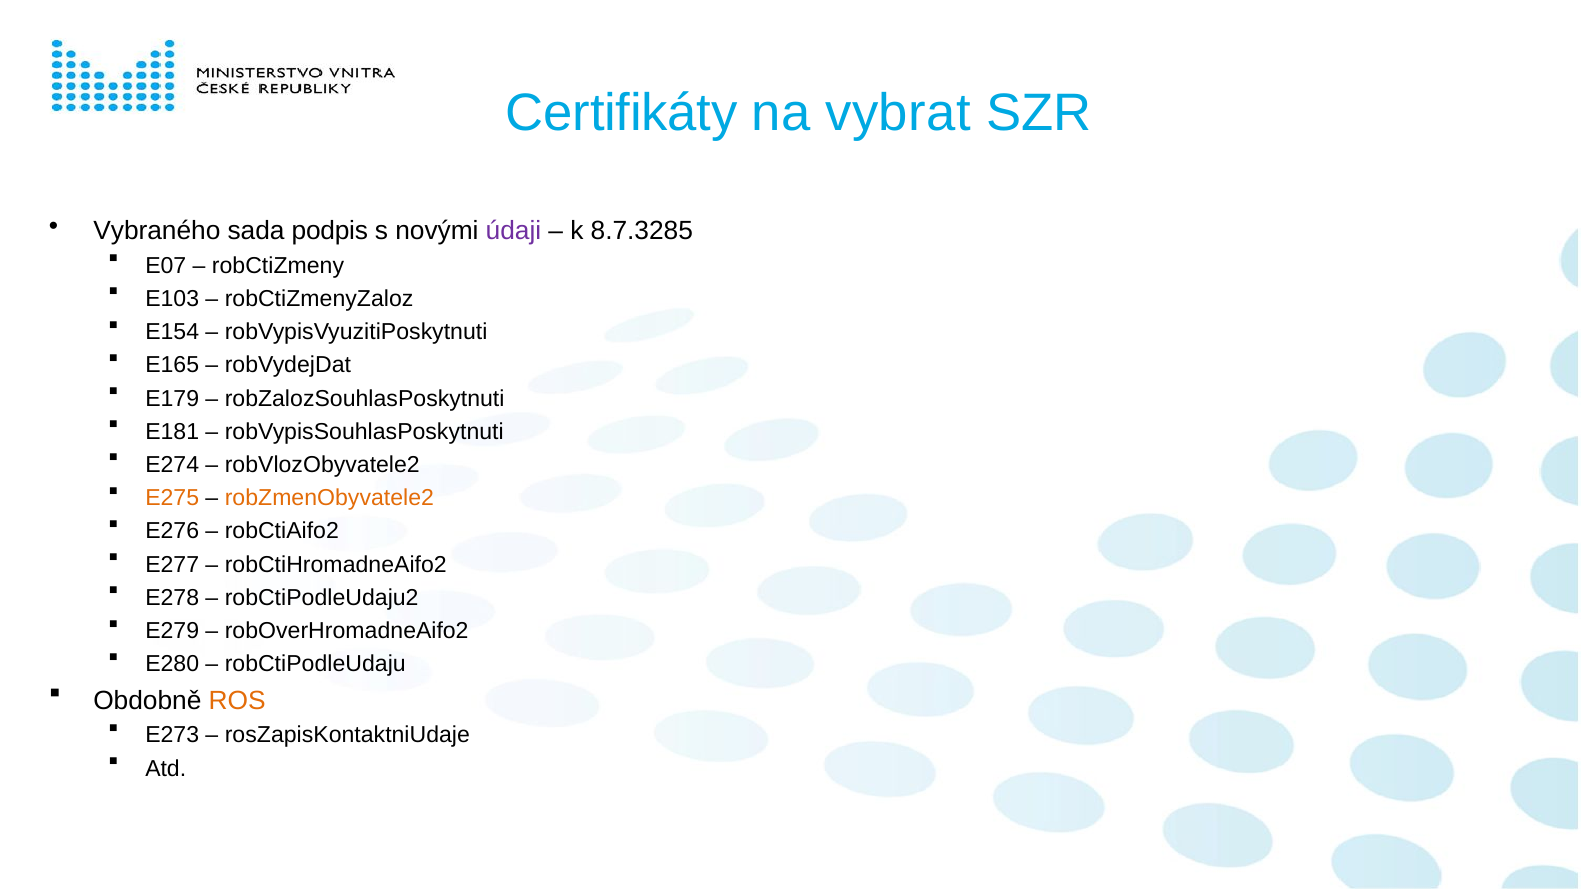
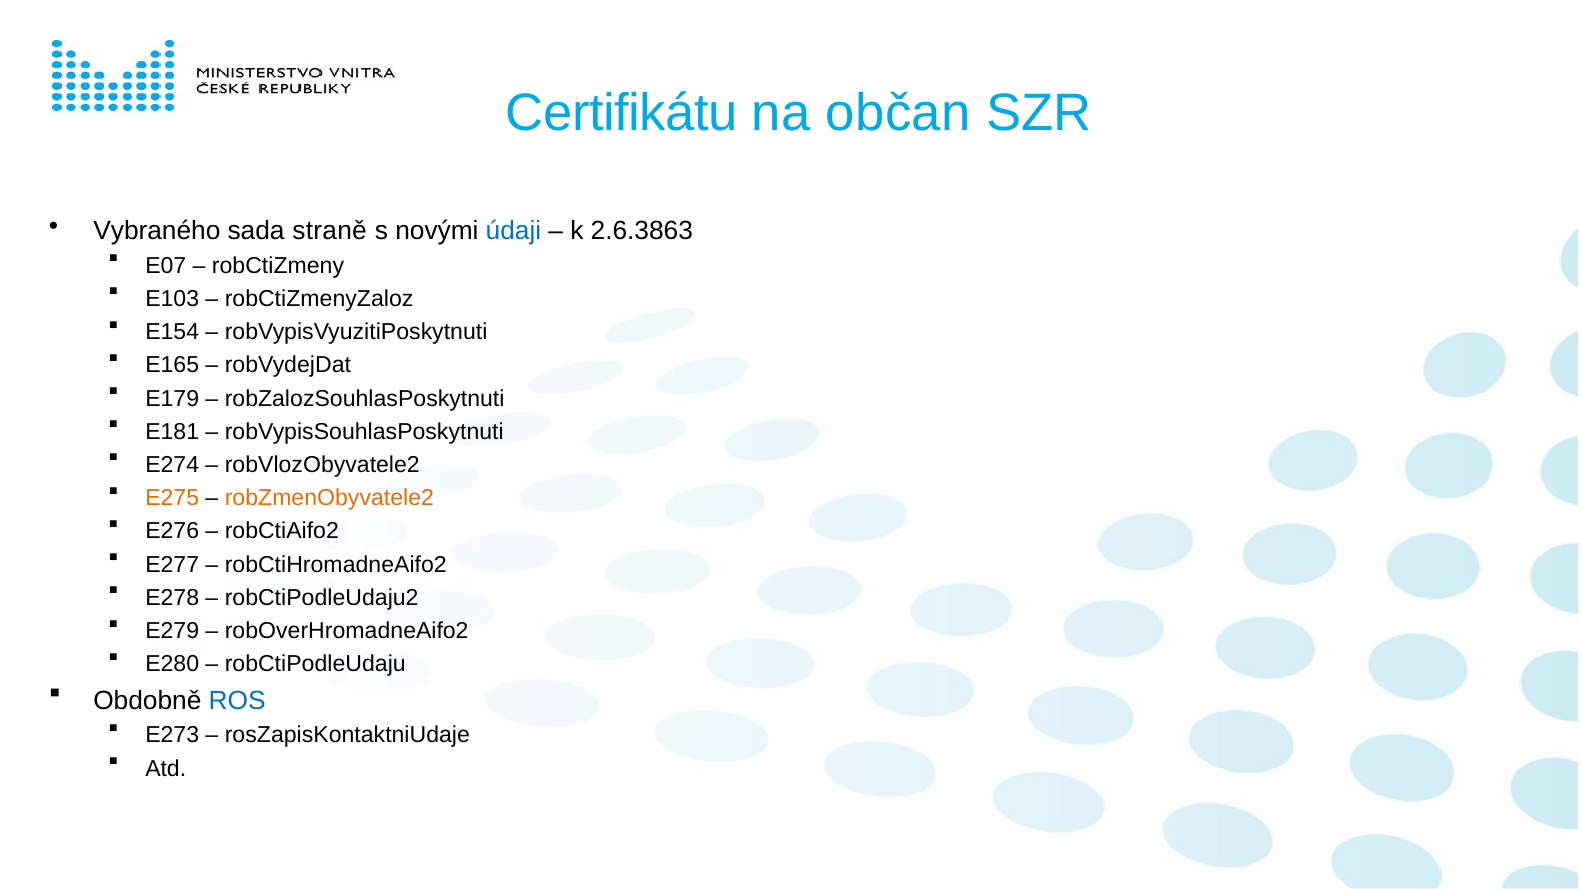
Certifikáty: Certifikáty -> Certifikátu (622, 113)
vybrat: vybrat -> občan (898, 113)
podpis: podpis -> straně (330, 231)
údaji colour: purple -> blue (514, 231)
8.7.3285: 8.7.3285 -> 2.6.3863 (642, 231)
ROS colour: orange -> blue (237, 701)
